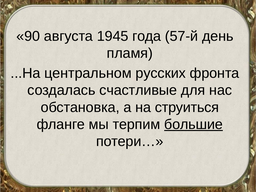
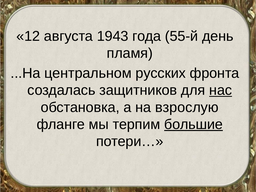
90: 90 -> 12 (28, 36)
1945: 1945 -> 1943 (113, 36)
57-й: 57-й -> 55-й (182, 36)
счастливые: счастливые -> защитников (138, 90)
нас underline: none -> present (221, 90)
струиться: струиться -> взрослую (187, 107)
